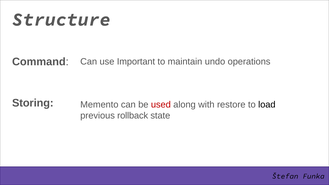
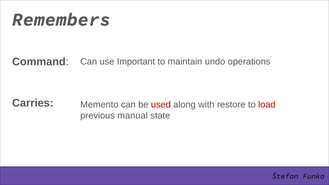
Structure: Structure -> Remembers (61, 20)
Storing: Storing -> Carries (33, 103)
load colour: black -> red (267, 105)
rollback: rollback -> manual (133, 116)
